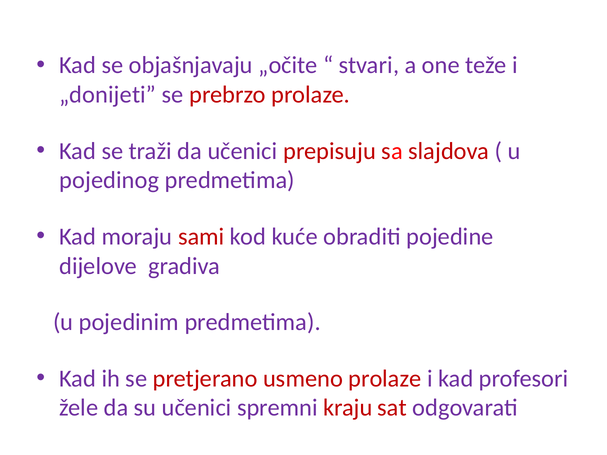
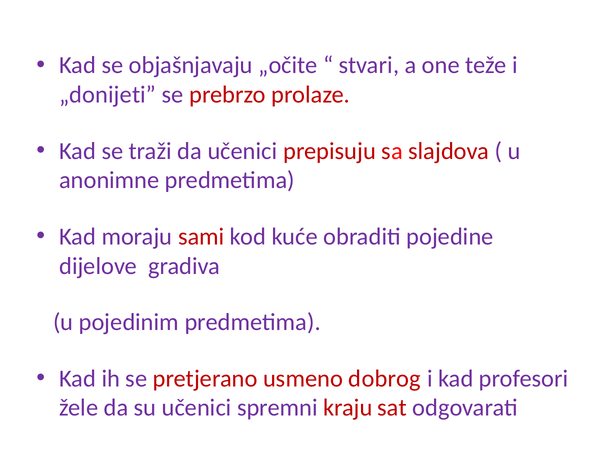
pojedinog: pojedinog -> anonimne (109, 180)
usmeno prolaze: prolaze -> dobrog (385, 379)
